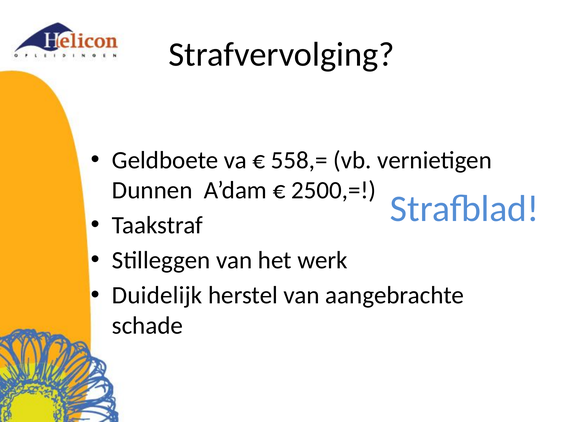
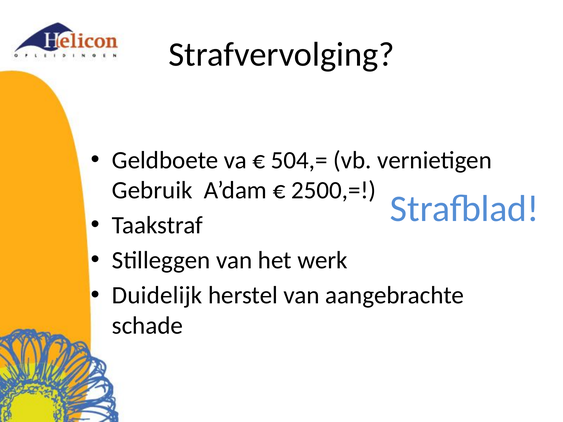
558,=: 558,= -> 504,= (299, 160)
Dunnen: Dunnen -> Gebruik (152, 190)
